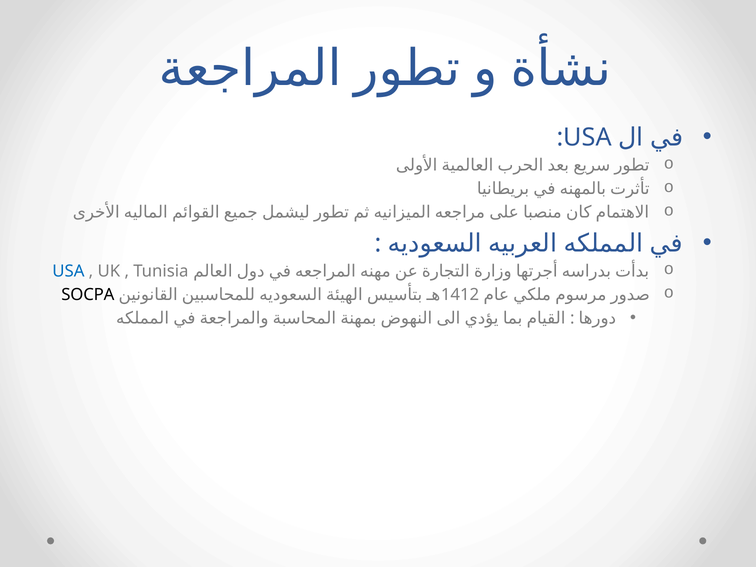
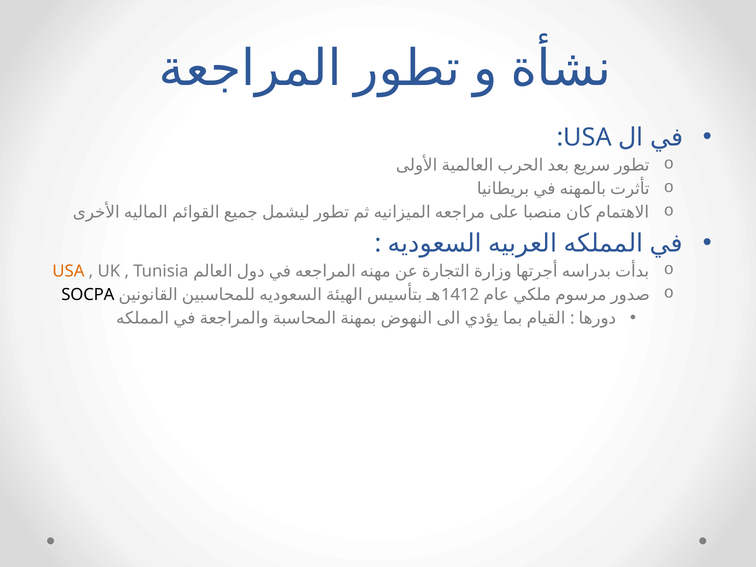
USA colour: blue -> orange (68, 271)
